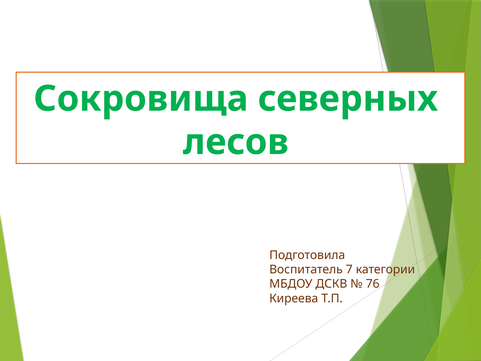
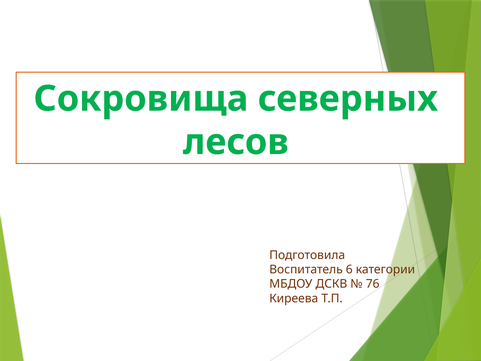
7: 7 -> 6 (349, 269)
